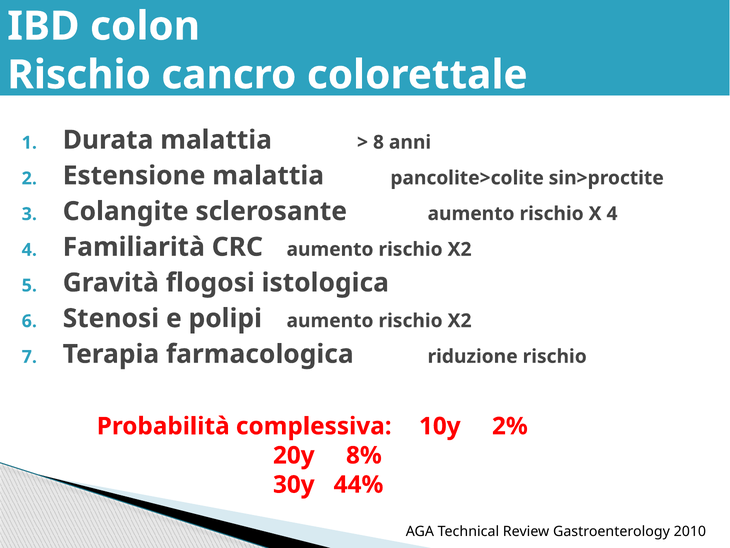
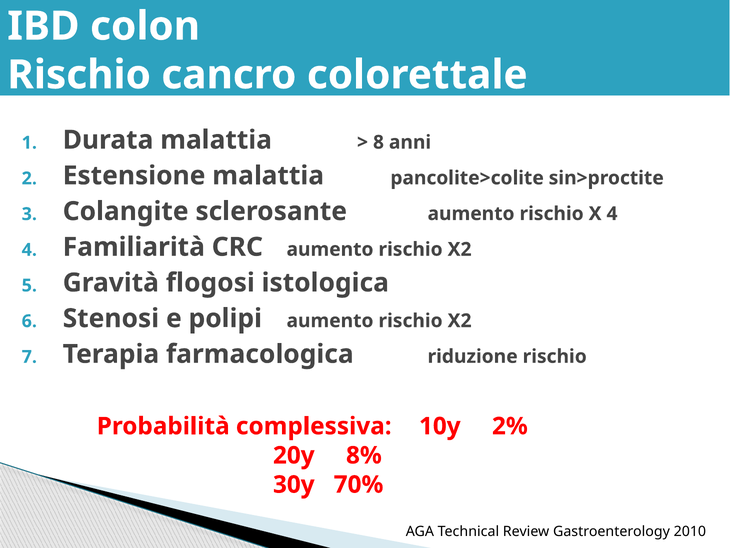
44%: 44% -> 70% (359, 484)
